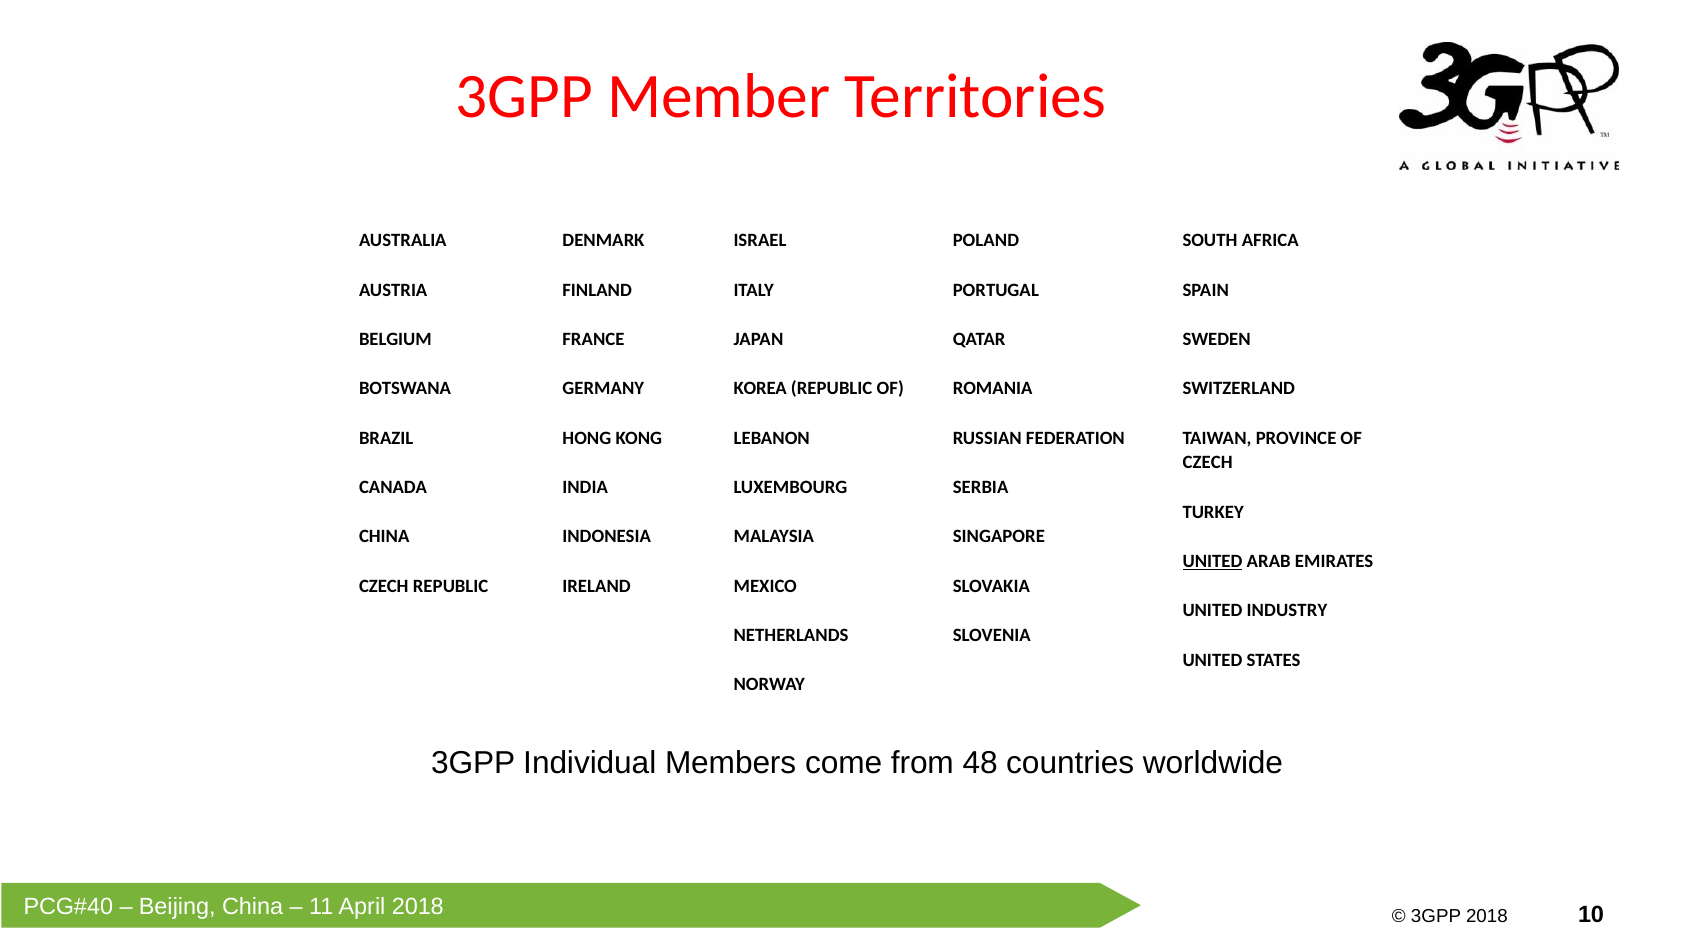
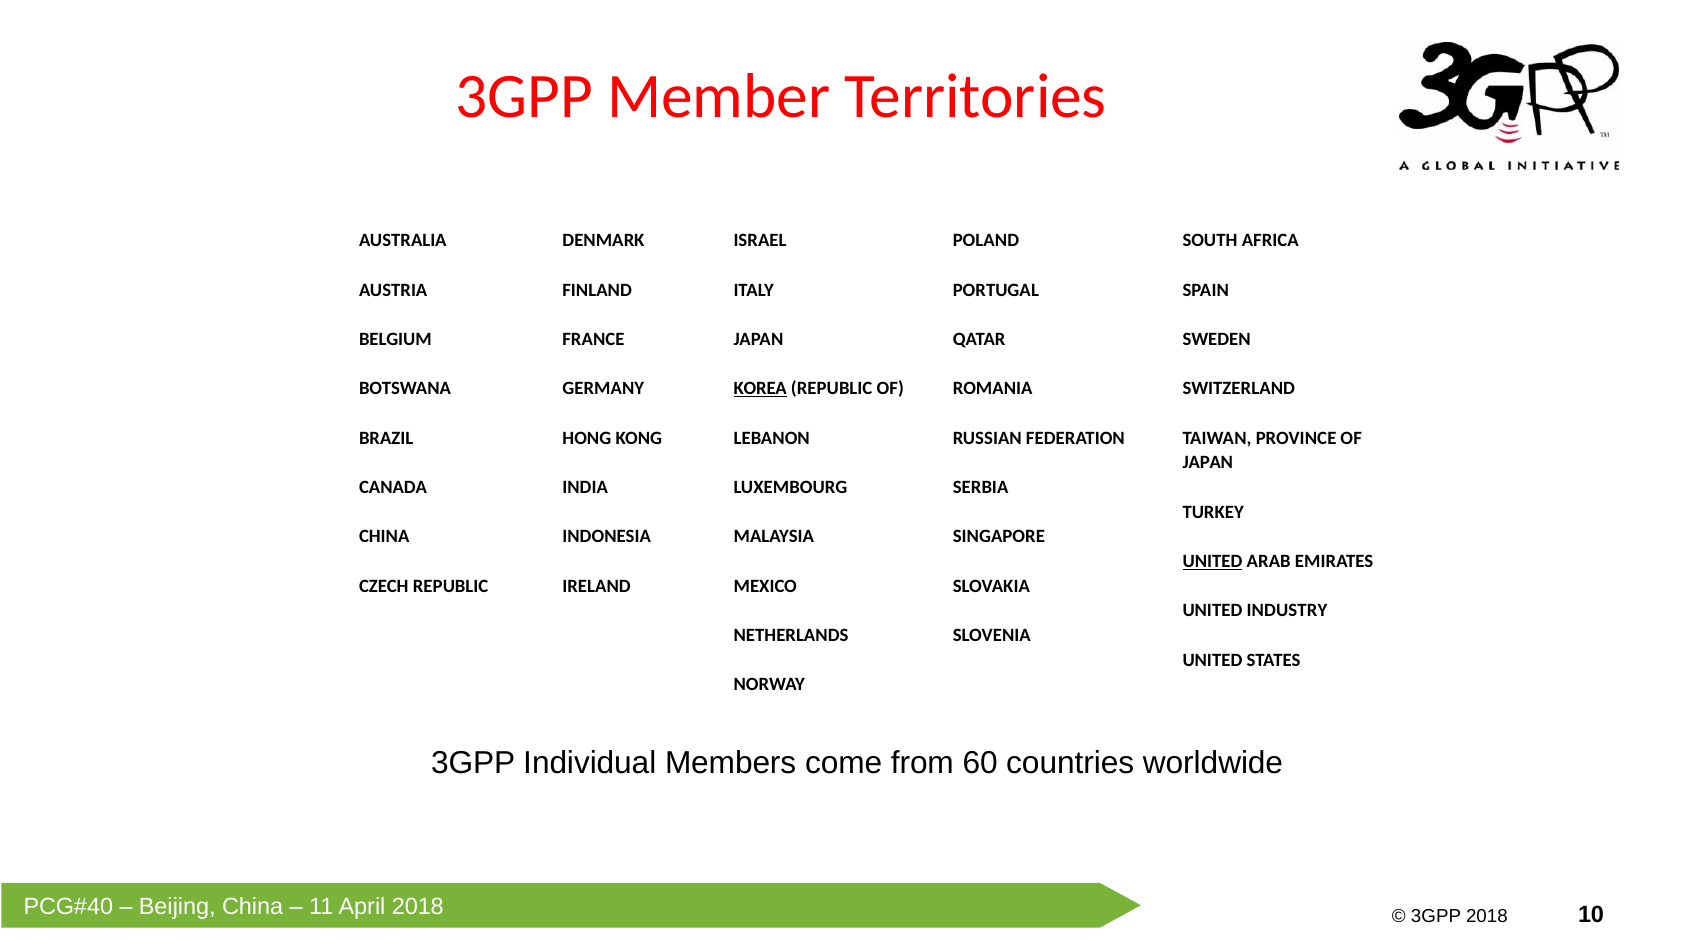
KOREA underline: none -> present (760, 389)
CZECH: CZECH -> JAPAN (1208, 463)
48: 48 -> 60 (980, 764)
